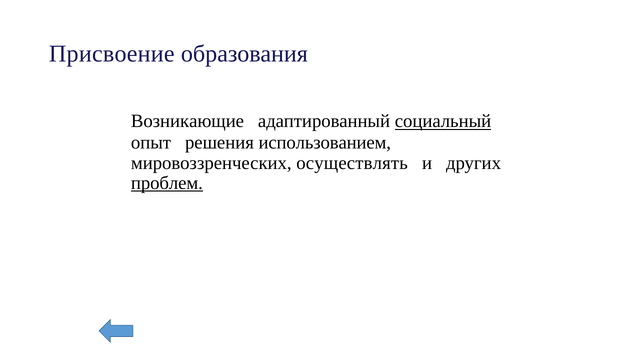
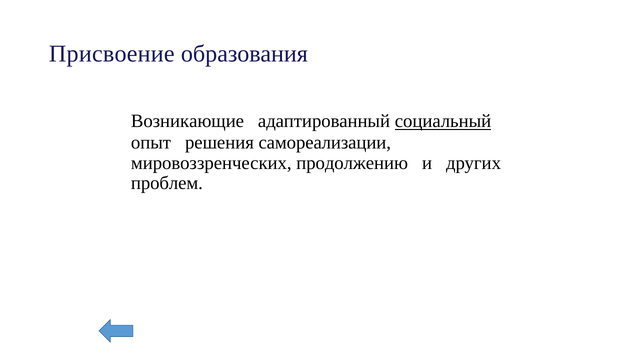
использованием: использованием -> самореализации (325, 143)
осуществлять: осуществлять -> продолжению (352, 163)
проблем underline: present -> none (167, 183)
